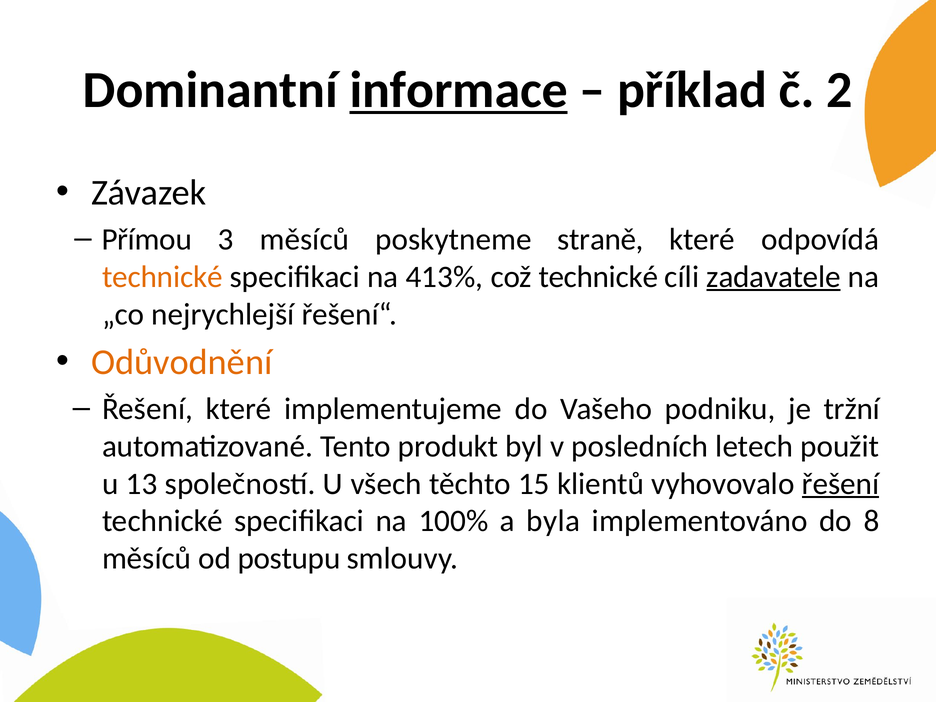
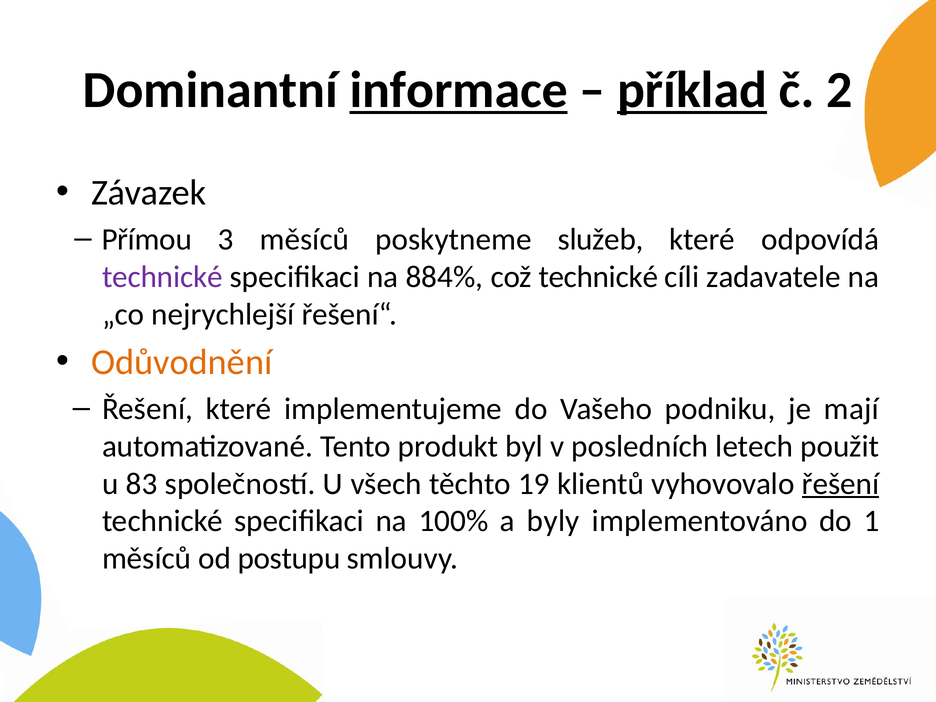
příklad underline: none -> present (692, 90)
straně: straně -> služeb (601, 239)
technické colour: orange -> purple (162, 277)
413%: 413% -> 884% (444, 277)
zadavatele underline: present -> none (774, 277)
tržní: tržní -> mají (852, 409)
13: 13 -> 83 (142, 484)
15: 15 -> 19 (534, 484)
byla: byla -> byly (553, 521)
8: 8 -> 1 (871, 521)
